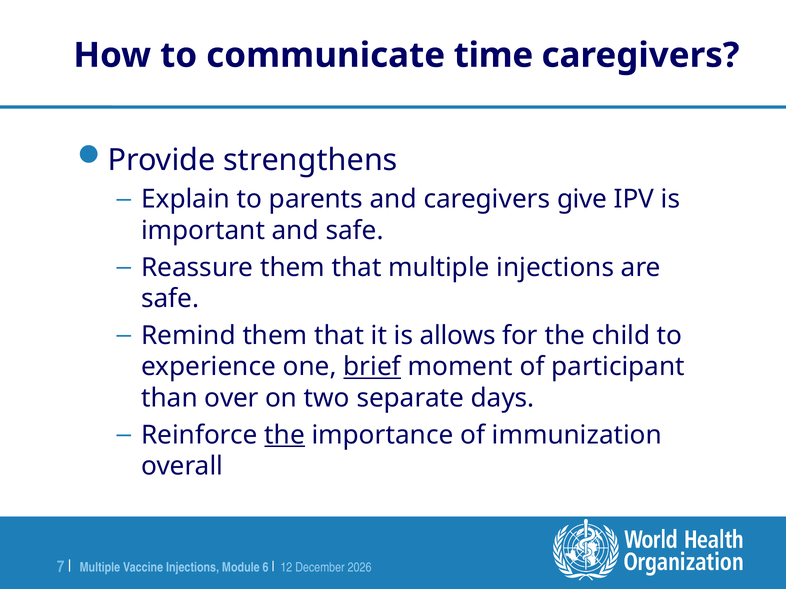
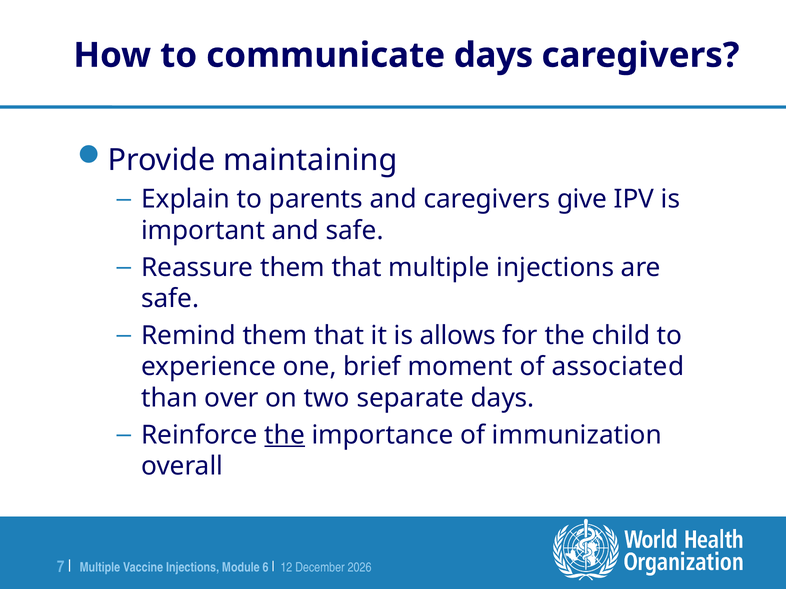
communicate time: time -> days (493, 55)
strengthens: strengthens -> maintaining (310, 160)
brief underline: present -> none (372, 367)
participant: participant -> associated (618, 367)
